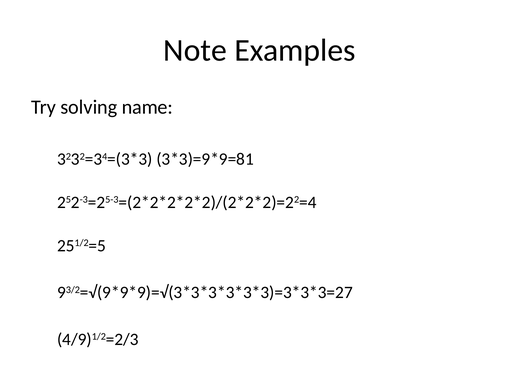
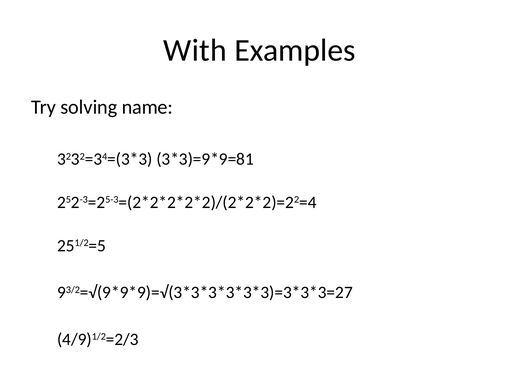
Note: Note -> With (195, 50)
